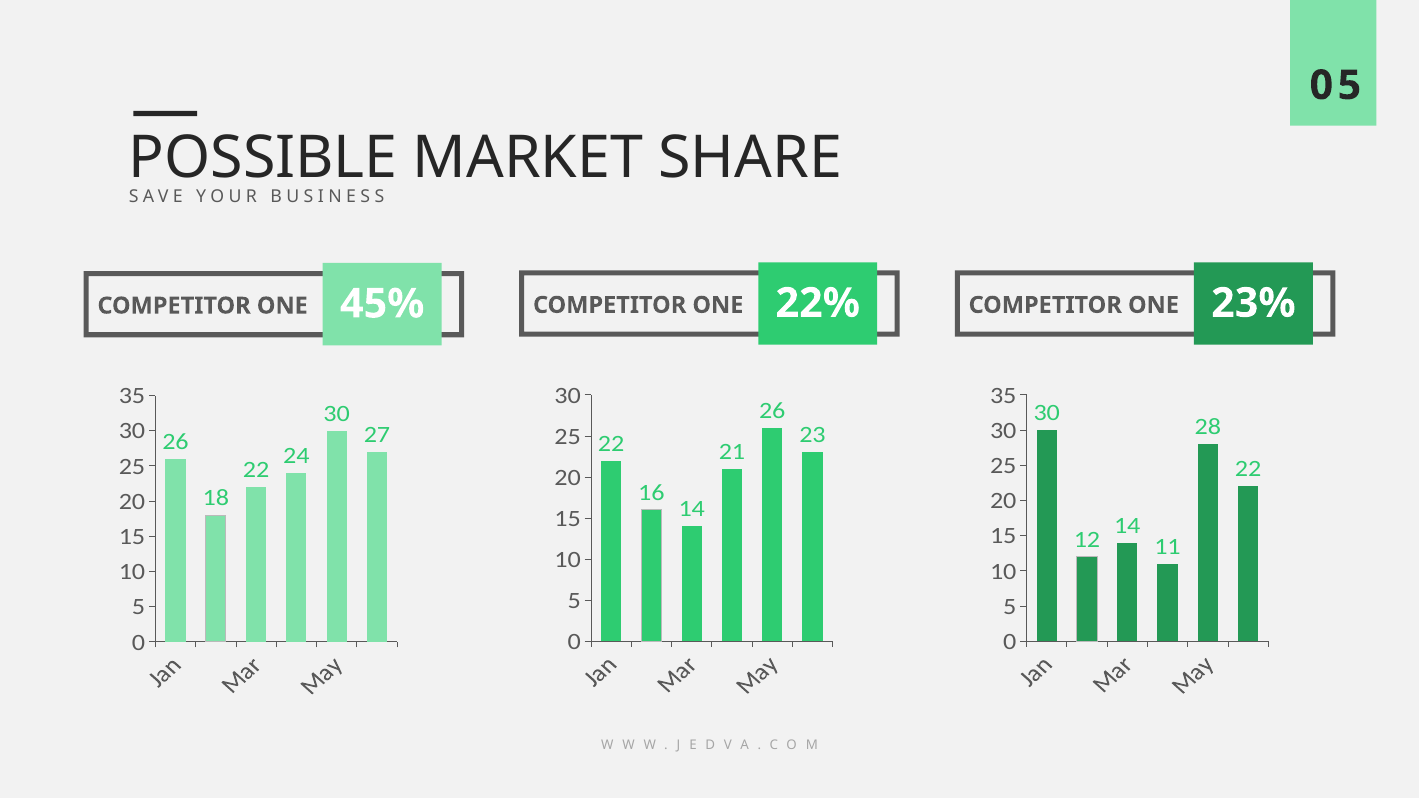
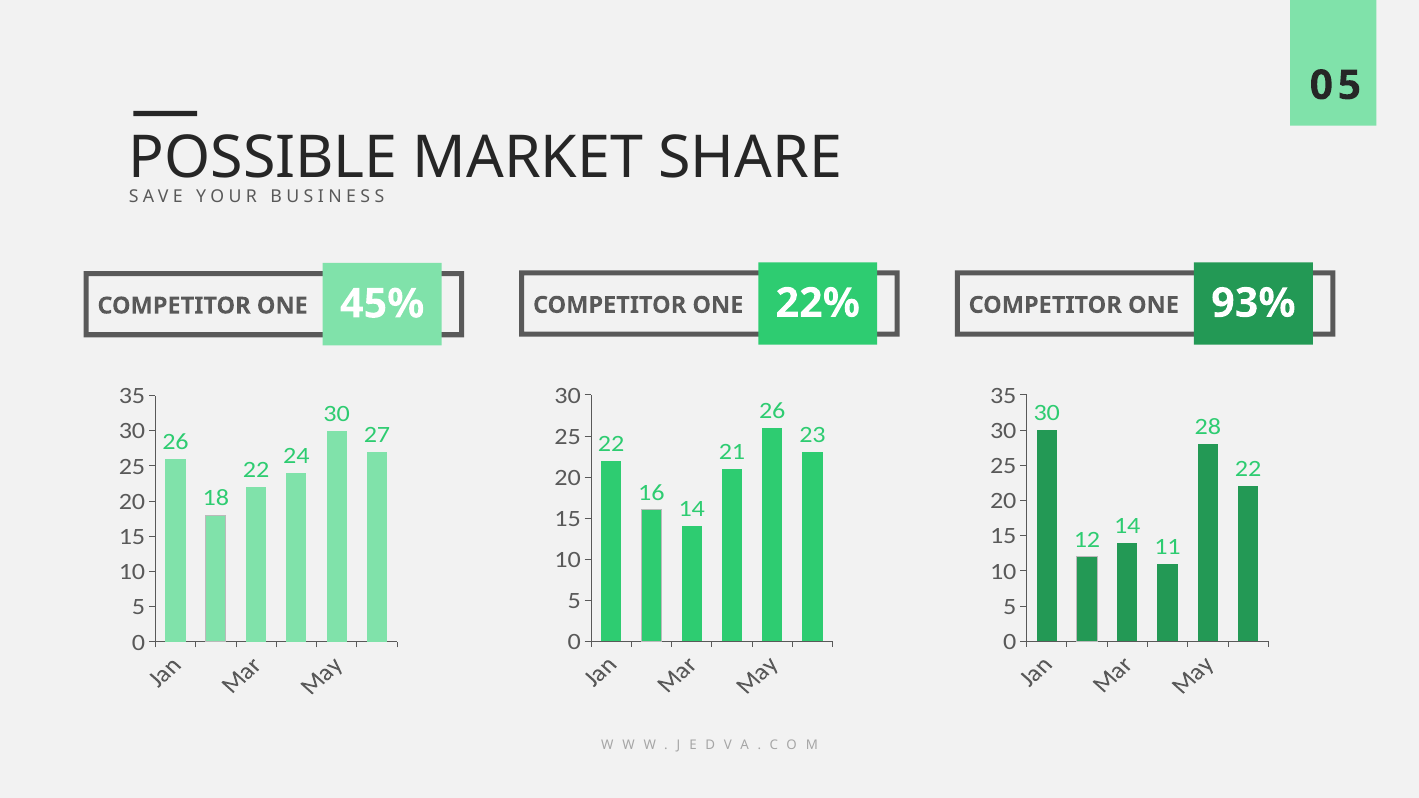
23%: 23% -> 93% (1253, 303)
